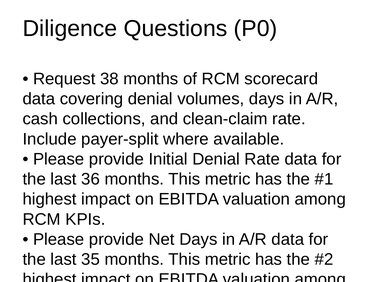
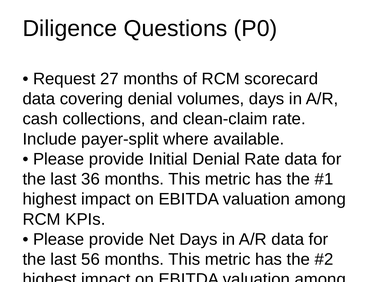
38: 38 -> 27 (109, 79)
35: 35 -> 56 (91, 260)
